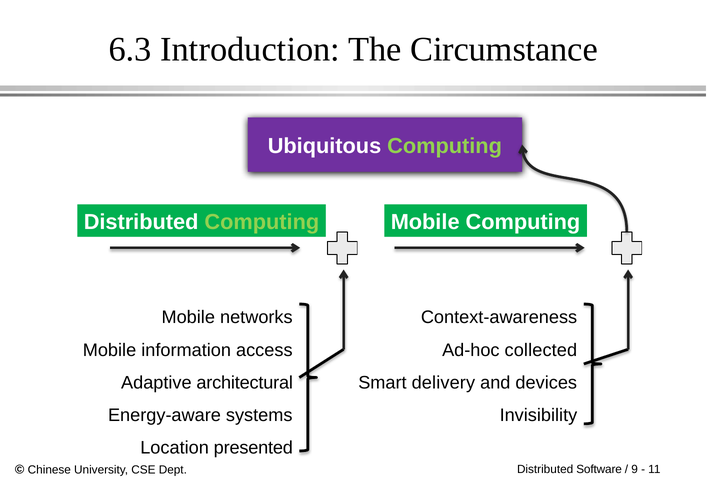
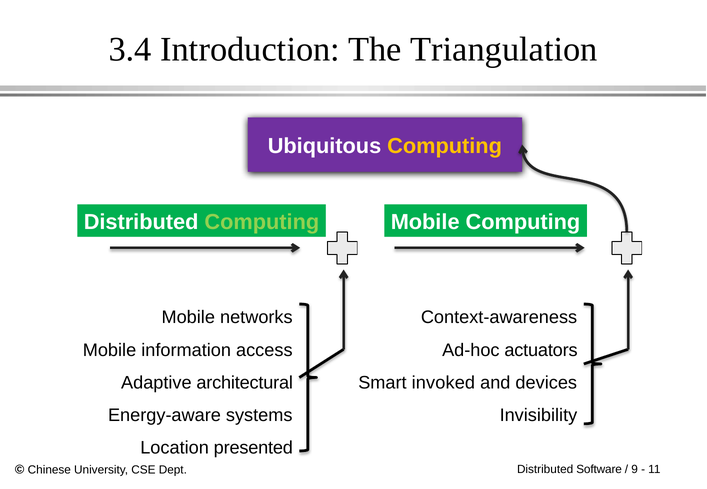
6.3: 6.3 -> 3.4 (130, 49)
Circumstance: Circumstance -> Triangulation (504, 49)
Computing colour: light green -> yellow (445, 146)
collected: collected -> actuators (541, 350)
delivery: delivery -> invoked (443, 383)
